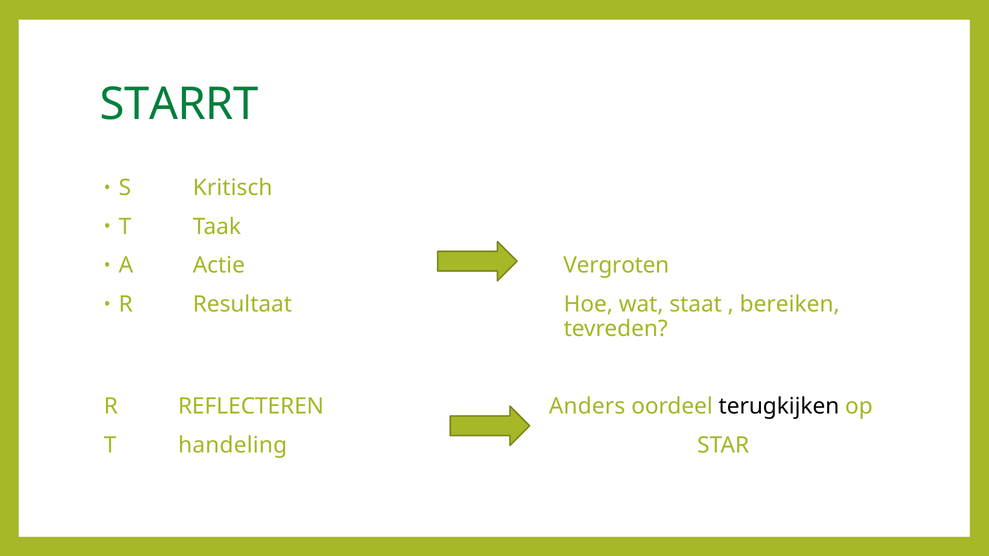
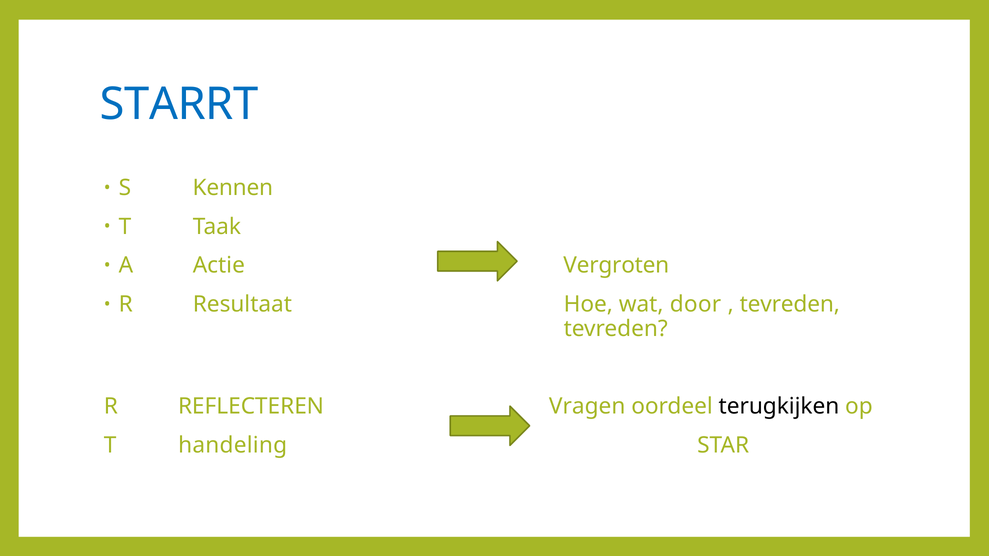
STARRT colour: green -> blue (179, 104)
Kritisch: Kritisch -> Kennen (233, 188)
staat: staat -> door (696, 305)
bereiken: bereiken -> tevreden (790, 305)
Anders: Anders -> Vragen (587, 407)
